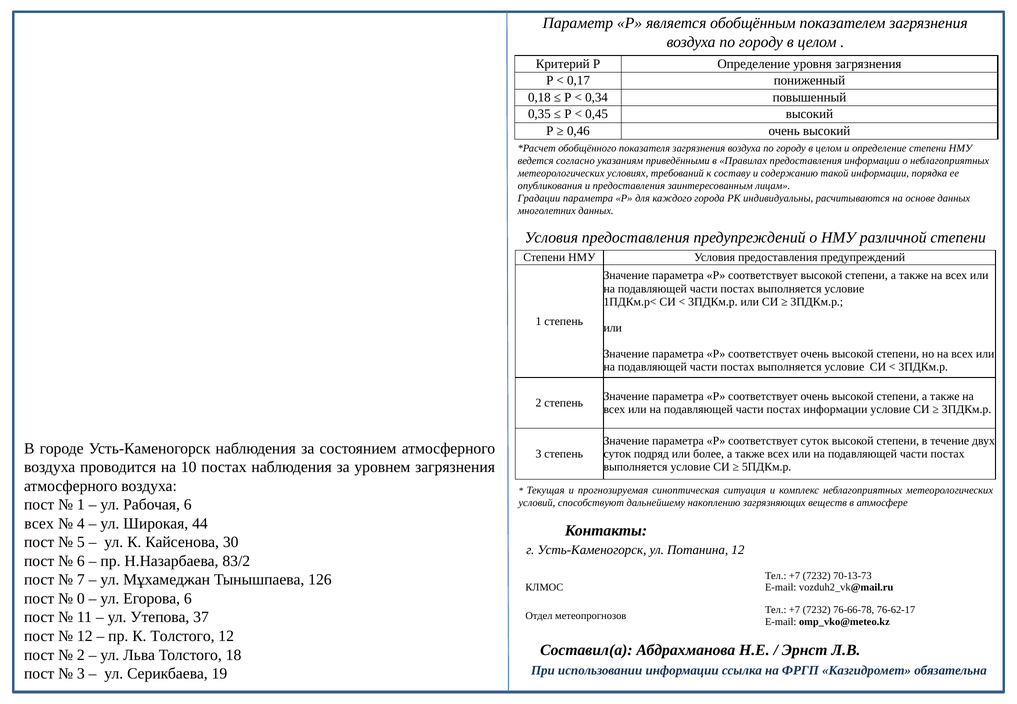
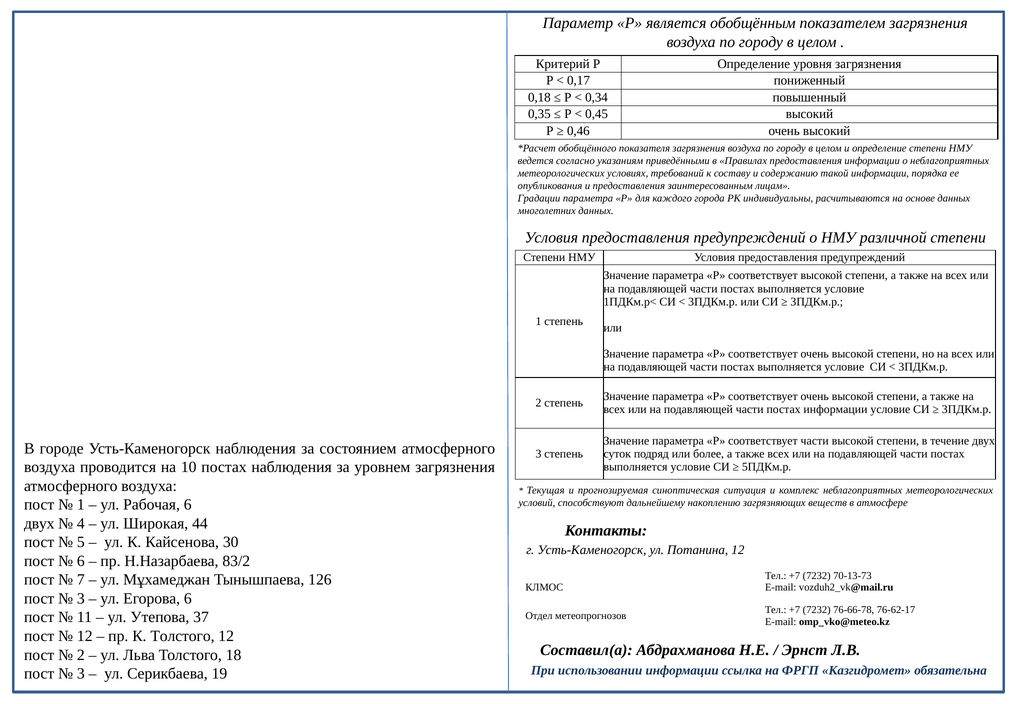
соответствует суток: суток -> части (815, 441)
всех: всех -> двух (39, 524)
0: 0 -> 3 (81, 599)
